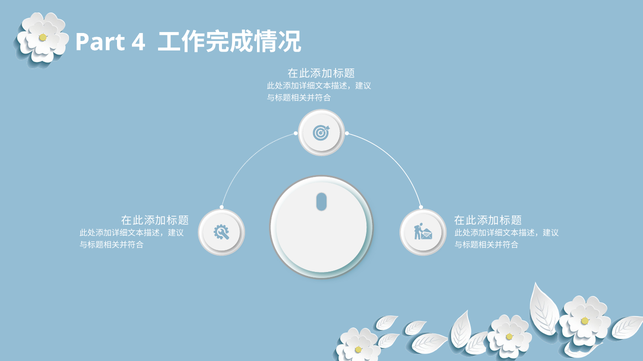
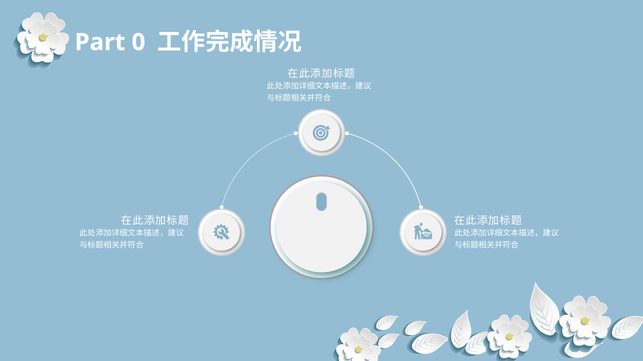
4: 4 -> 0 (138, 42)
